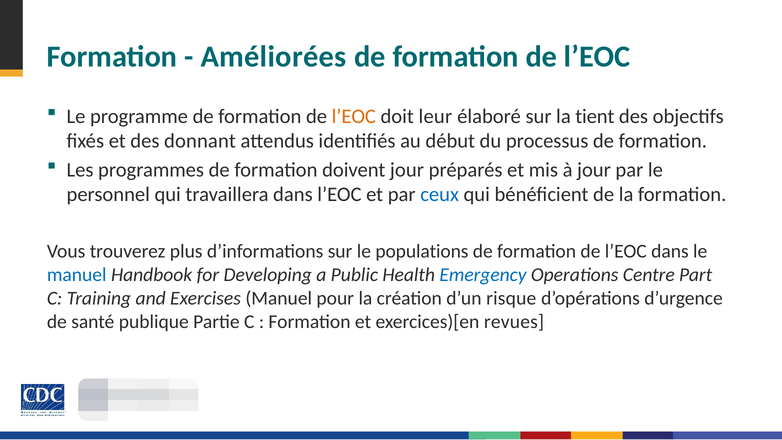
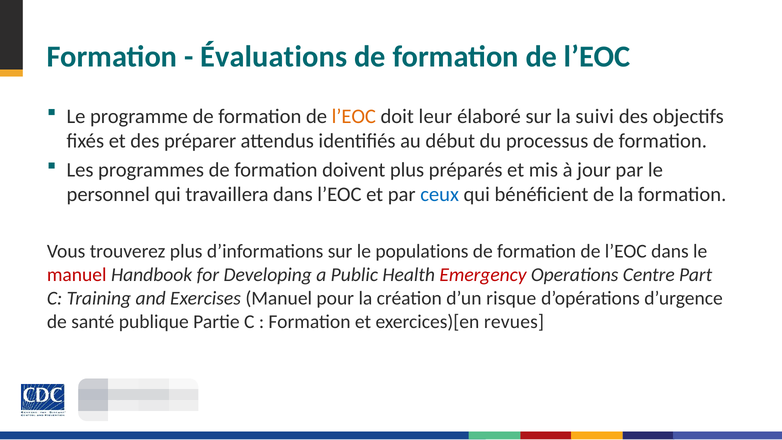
Améliorées: Améliorées -> Évaluations (274, 57)
tient: tient -> suivi (595, 116)
donnant: donnant -> préparer (200, 141)
doivent jour: jour -> plus (407, 170)
manuel colour: blue -> red (77, 275)
Emergency colour: blue -> red (483, 275)
